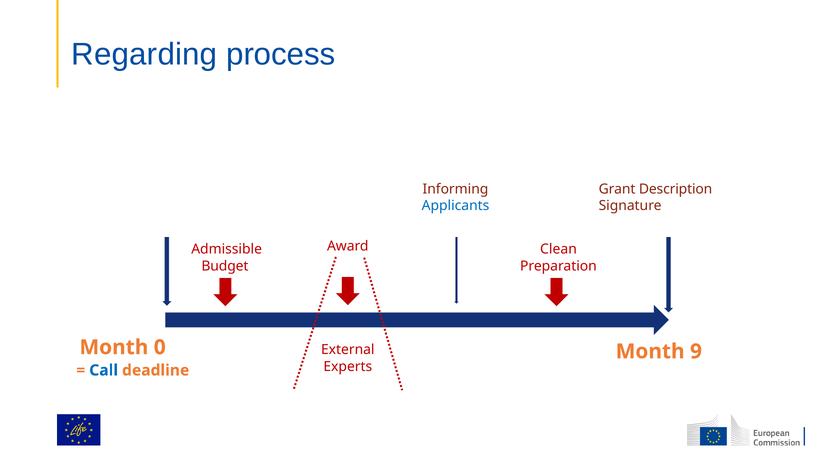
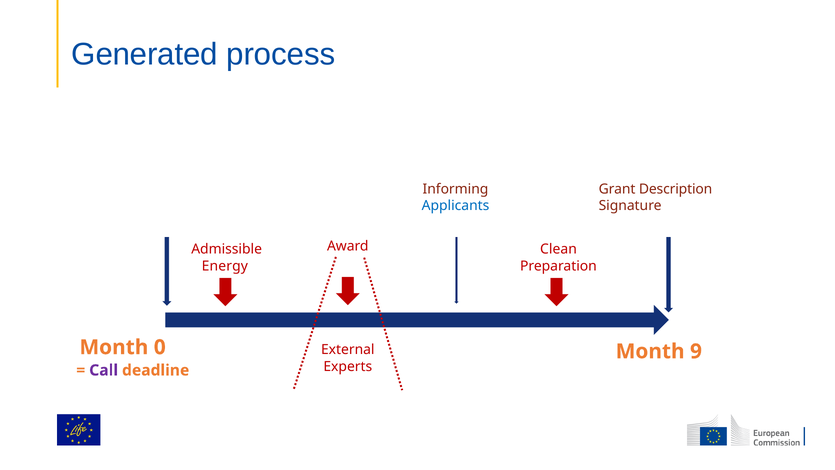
Regarding: Regarding -> Generated (145, 55)
Budget: Budget -> Energy (225, 266)
Call colour: blue -> purple (104, 370)
